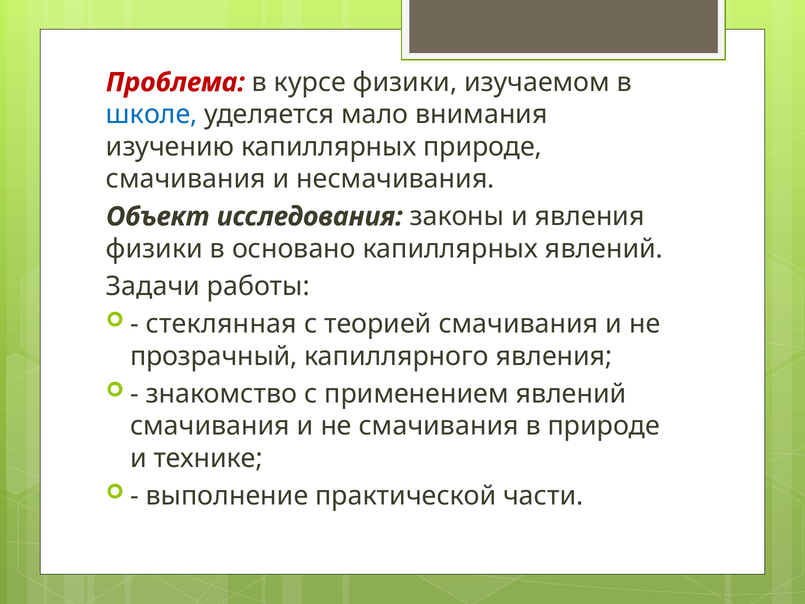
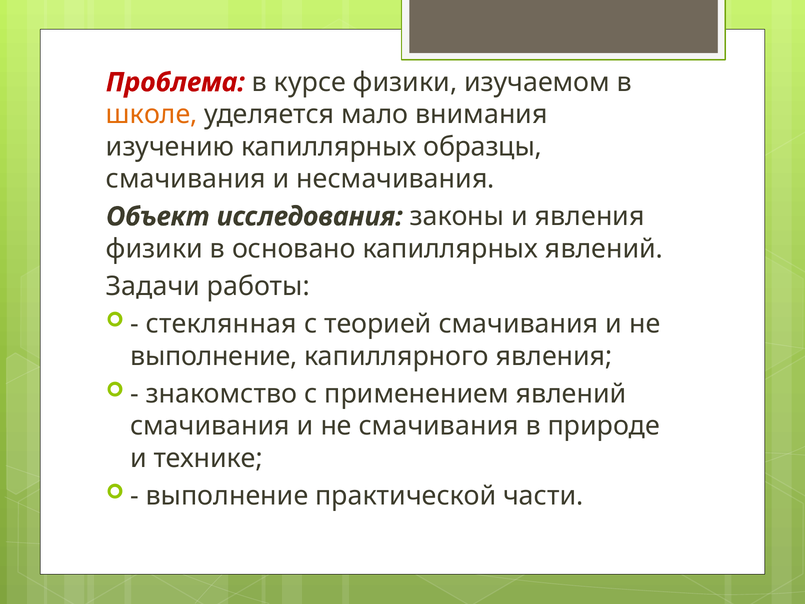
школе colour: blue -> orange (152, 115)
капиллярных природе: природе -> образцы (483, 147)
прозрачный: прозрачный -> выполнение (214, 356)
